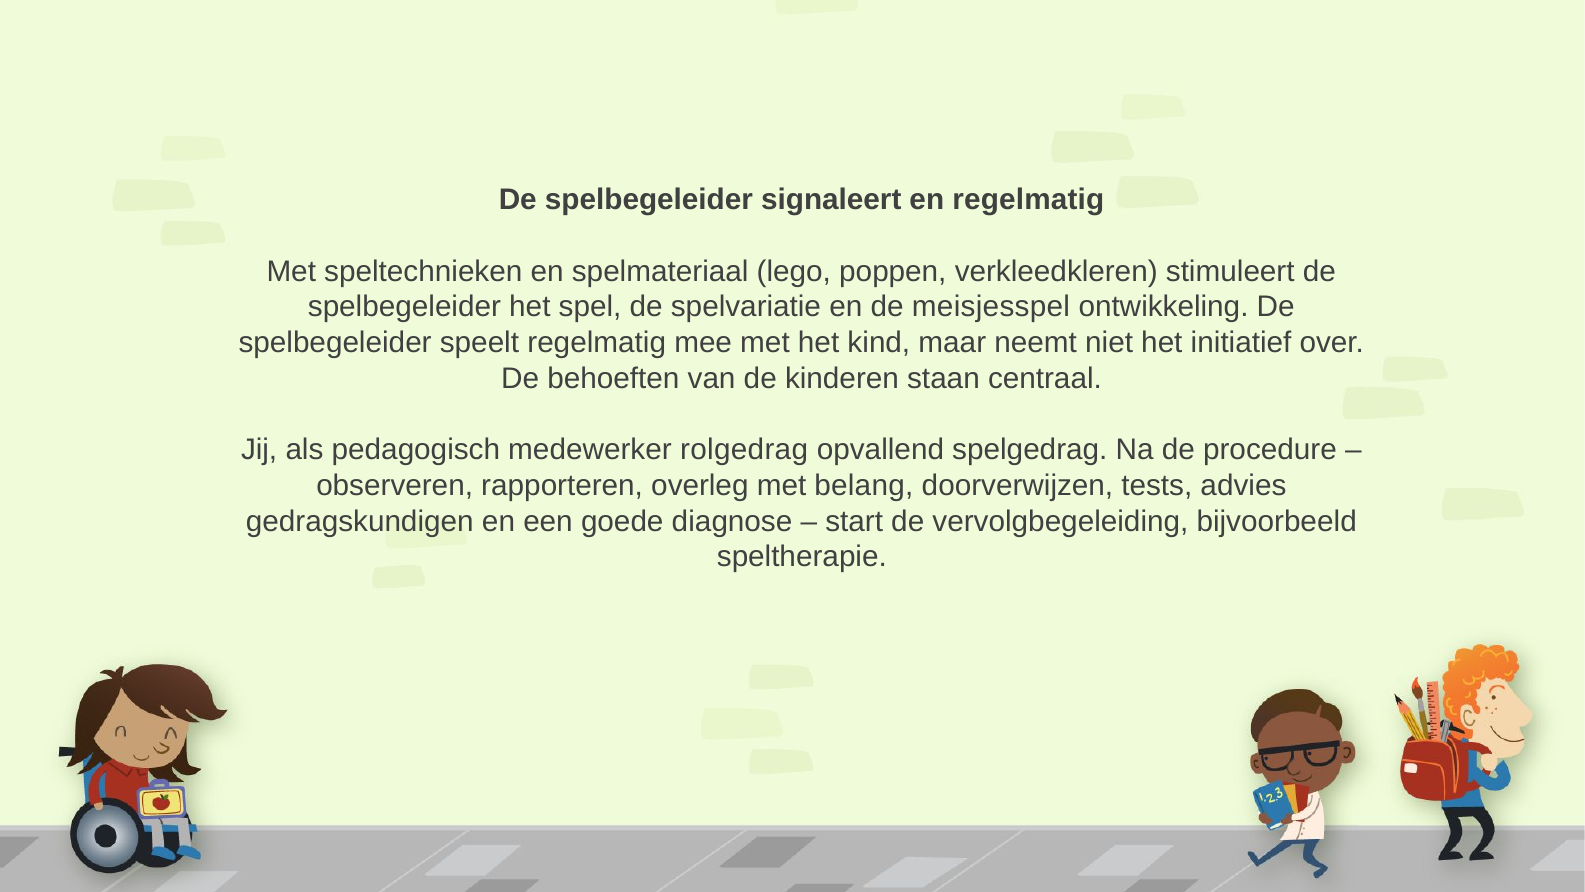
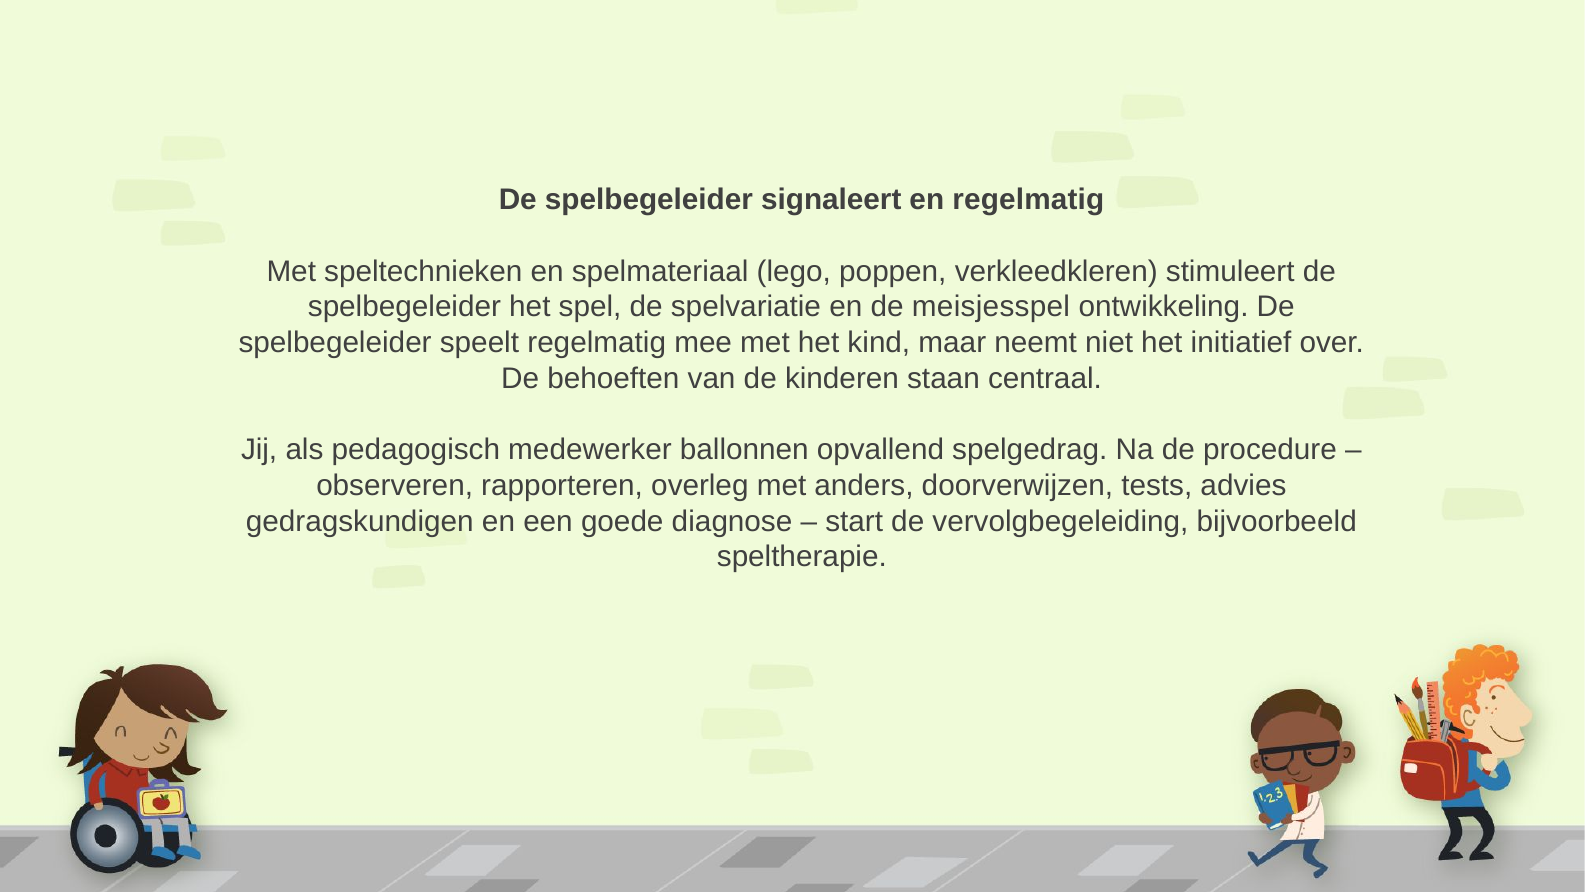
rolgedrag: rolgedrag -> ballonnen (744, 450)
belang: belang -> anders (864, 485)
